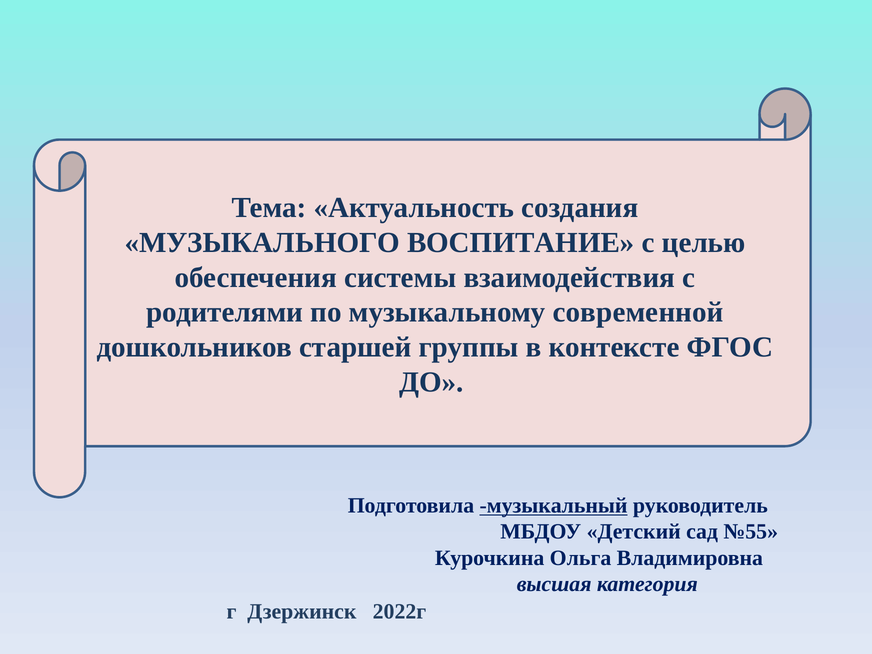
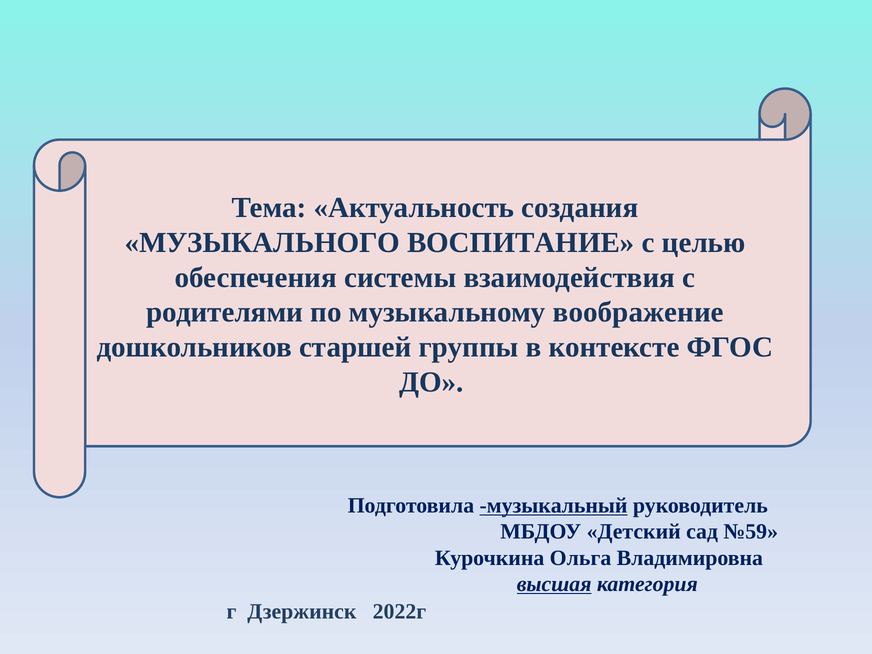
современной: современной -> воображение (638, 312)
№55: №55 -> №59 (751, 532)
высшая underline: none -> present (554, 584)
